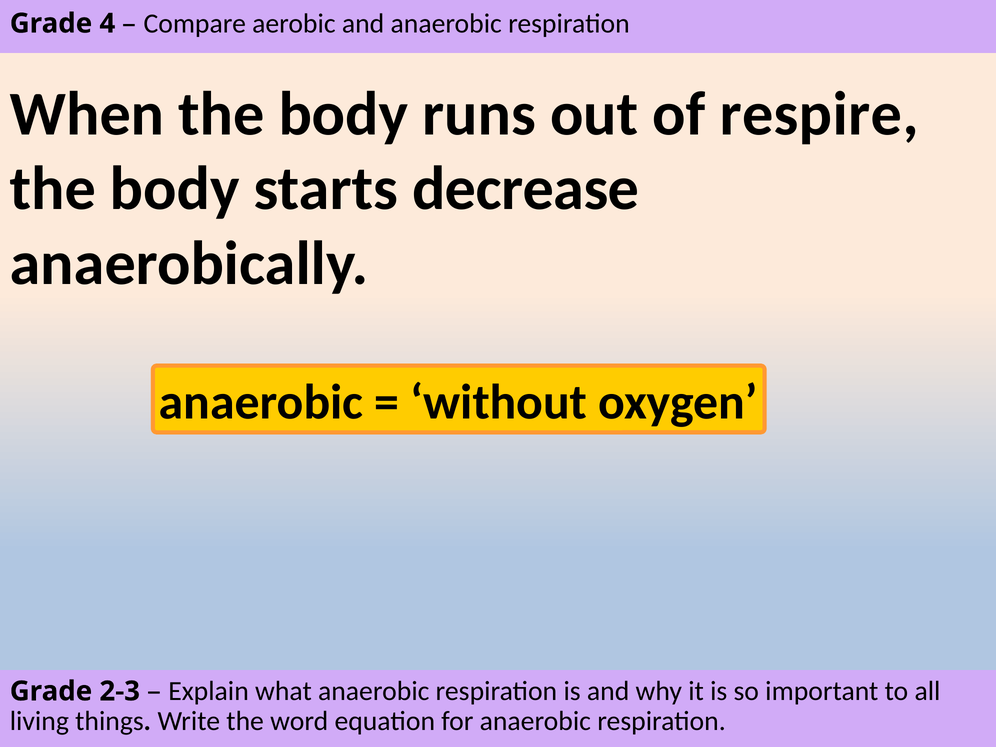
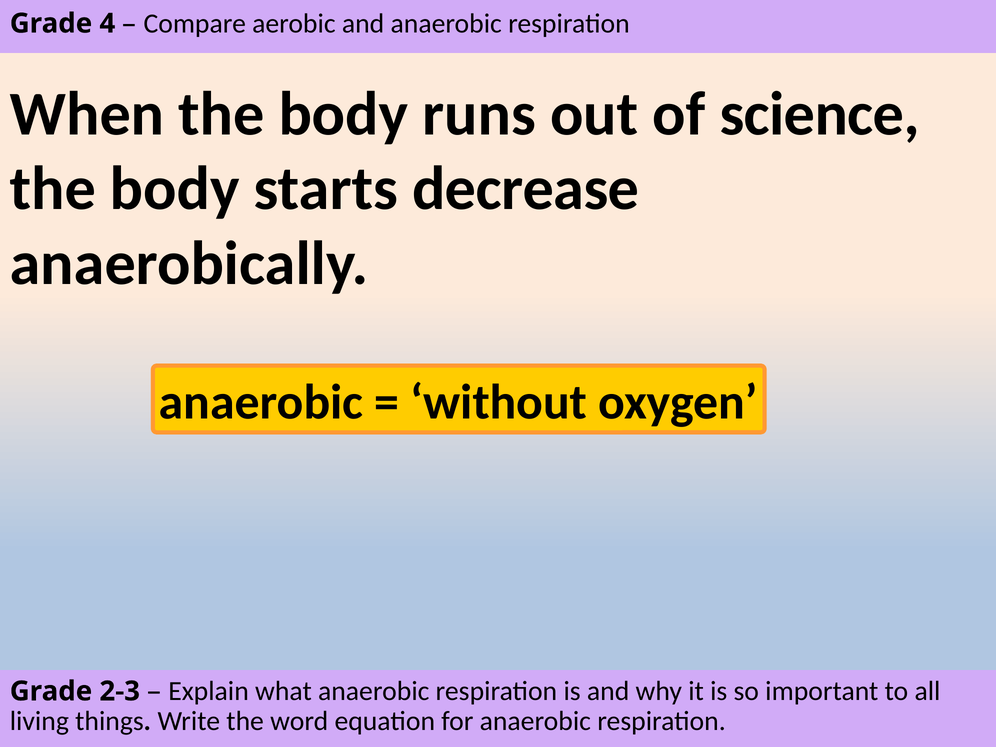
respire: respire -> science (820, 114)
